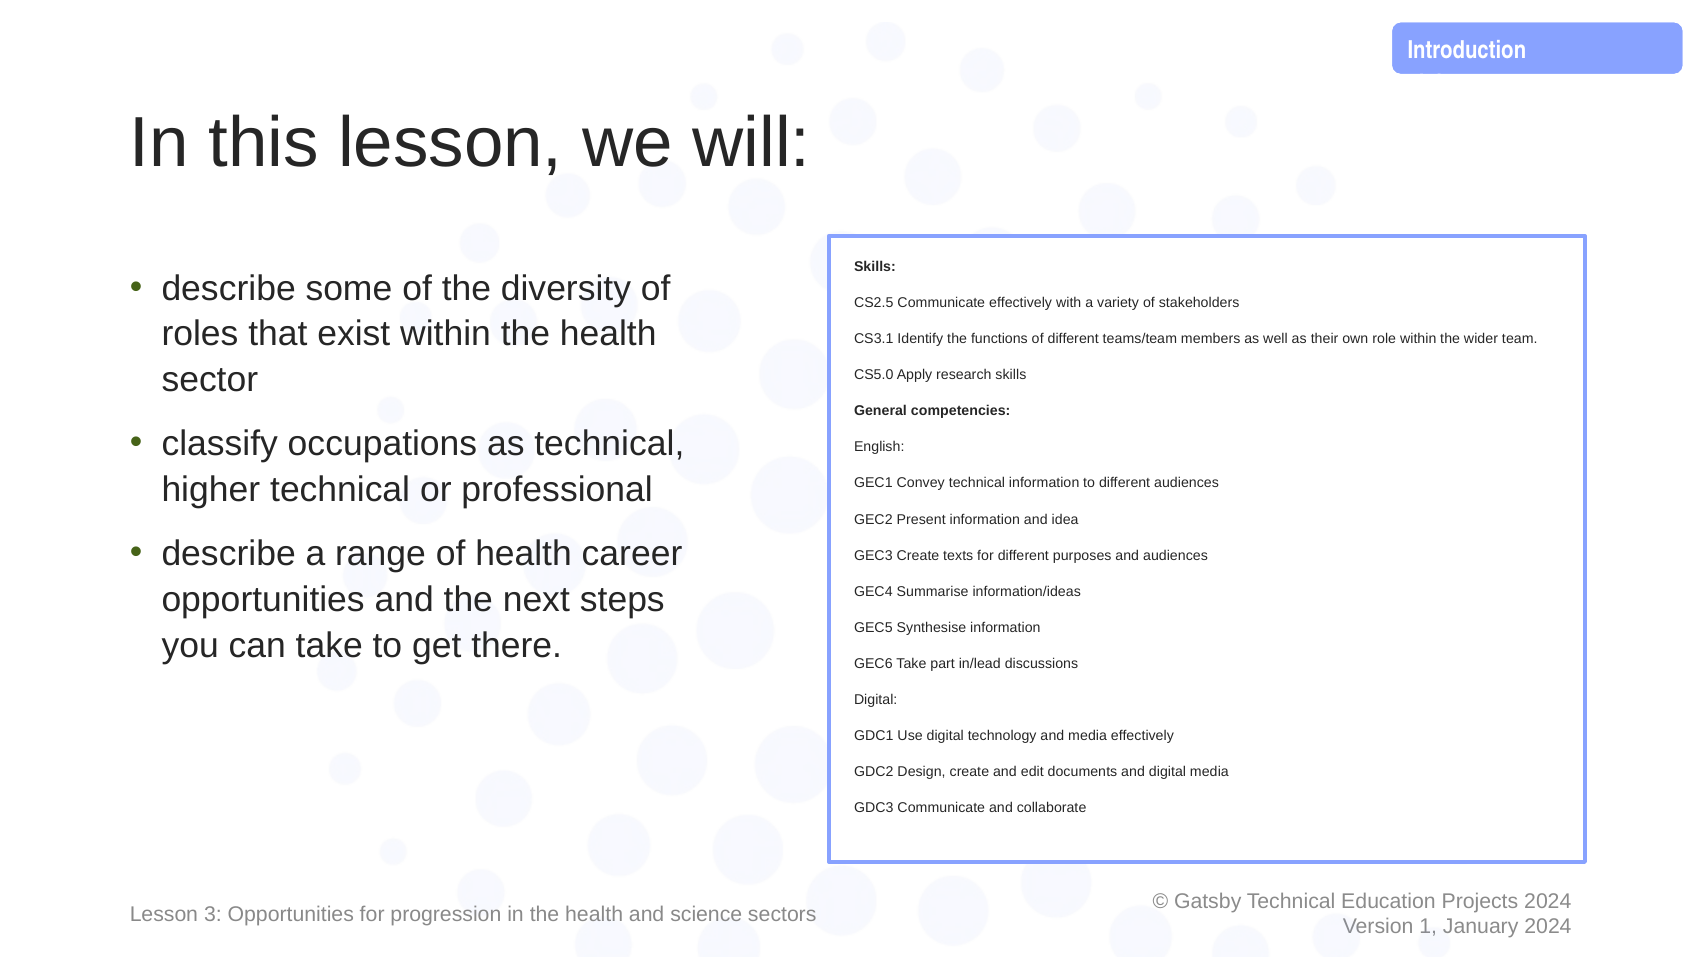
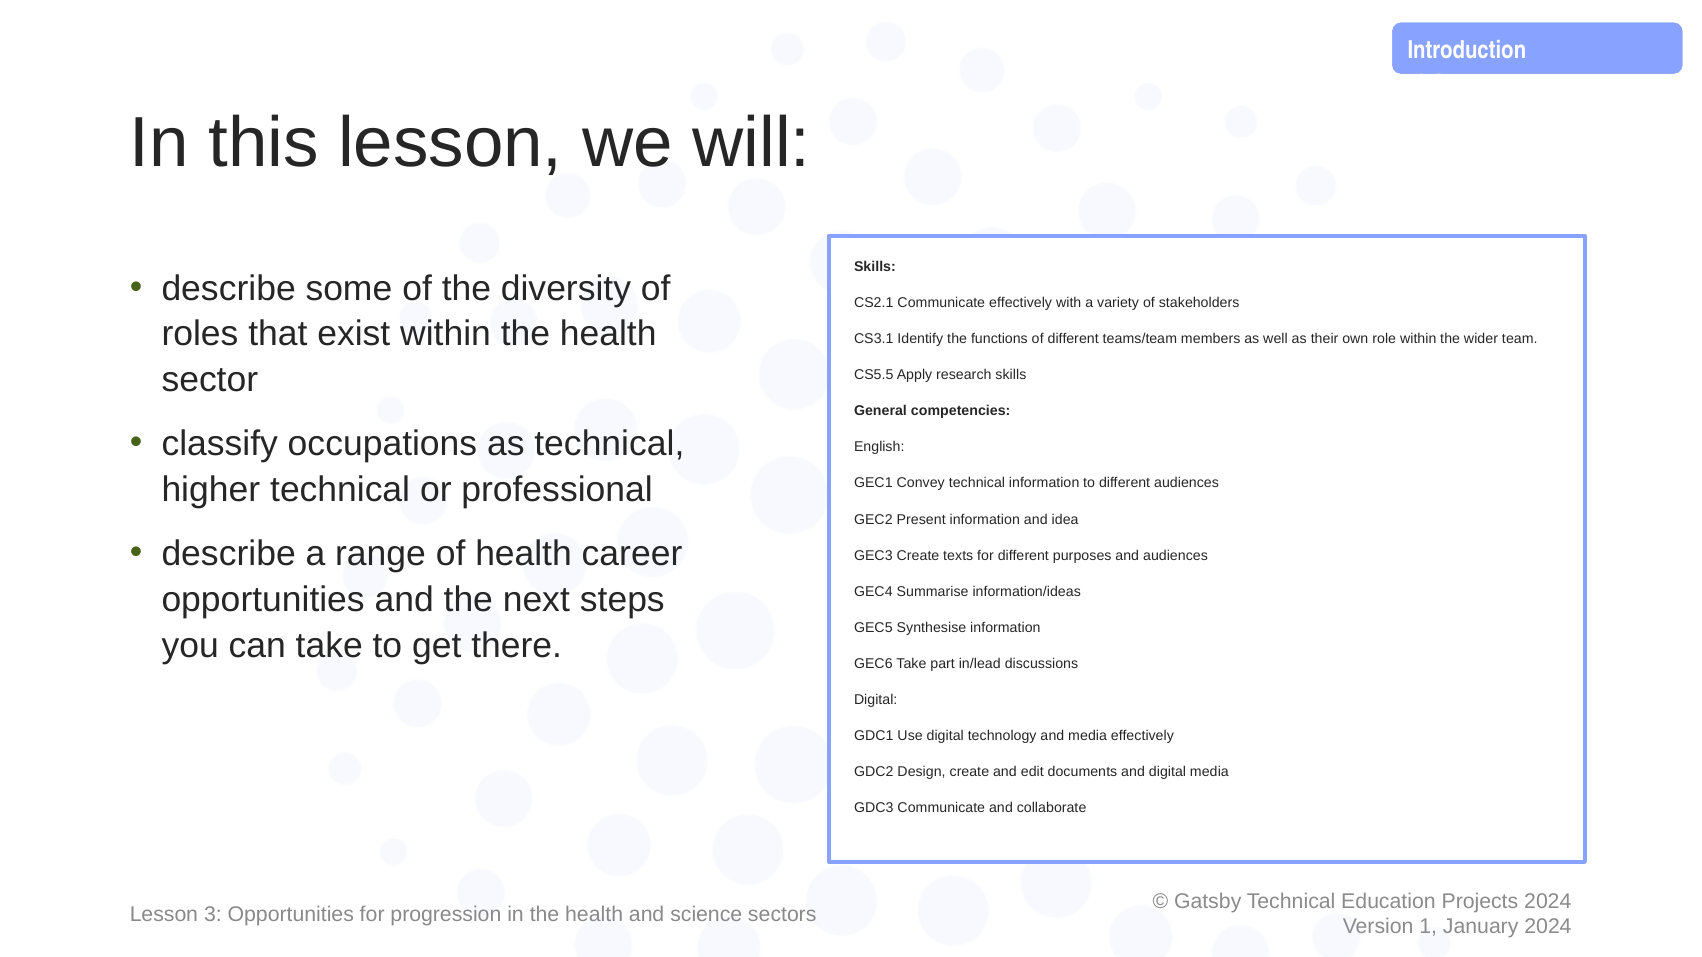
CS2.5: CS2.5 -> CS2.1 (874, 303)
CS5.0: CS5.0 -> CS5.5 (874, 375)
